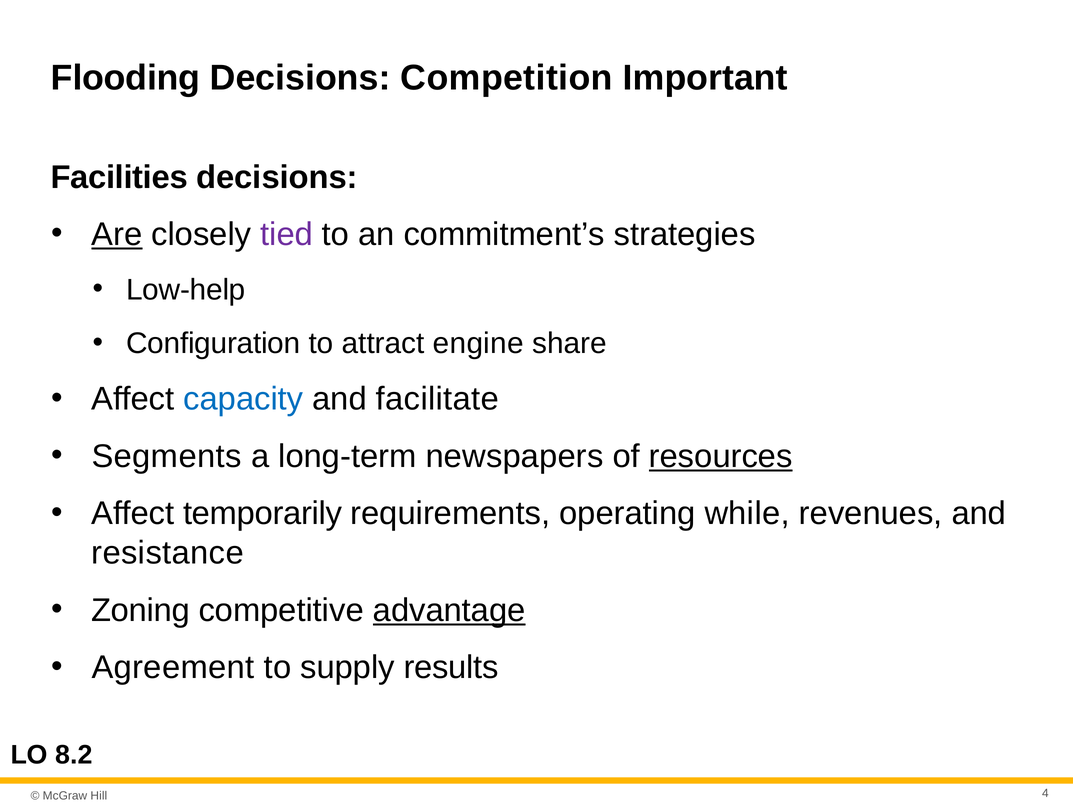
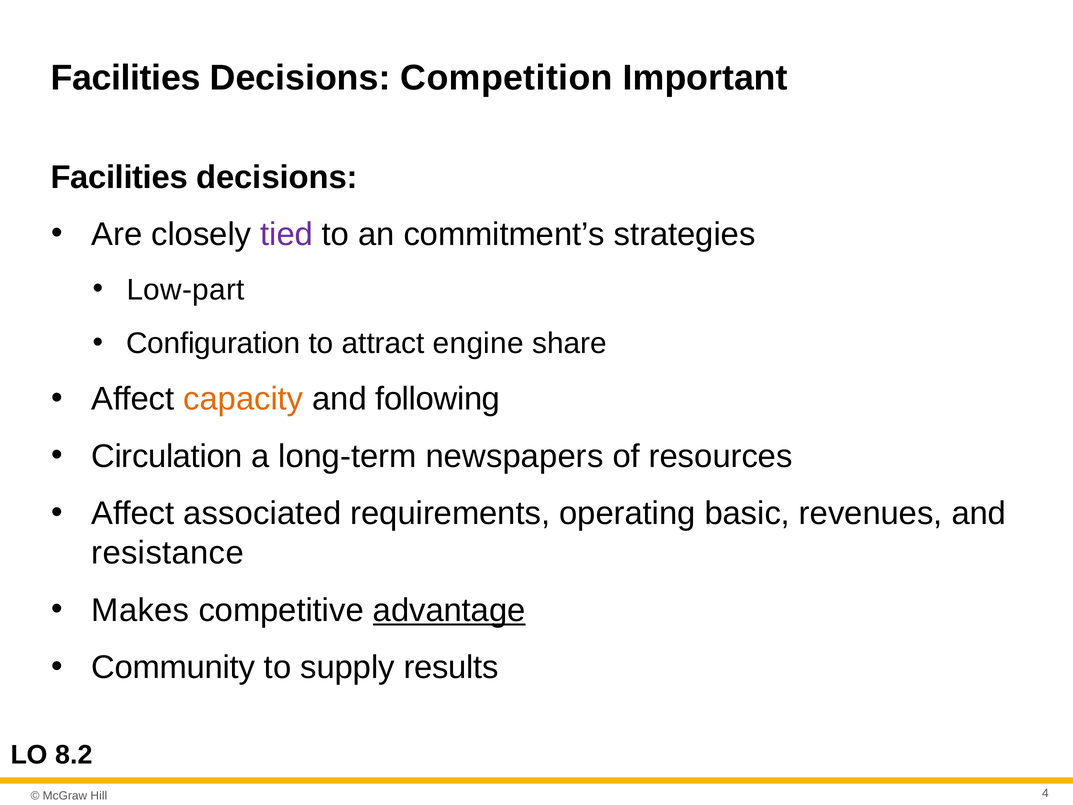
Flooding: Flooding -> Facilities (126, 78)
Are underline: present -> none (117, 234)
Low-help: Low-help -> Low-part (186, 290)
capacity colour: blue -> orange (243, 399)
facilitate: facilitate -> following (438, 399)
Segments: Segments -> Circulation (167, 456)
resources underline: present -> none (721, 456)
temporarily: temporarily -> associated (262, 513)
while: while -> basic (747, 513)
Zoning: Zoning -> Makes (140, 610)
Agreement: Agreement -> Community (173, 667)
